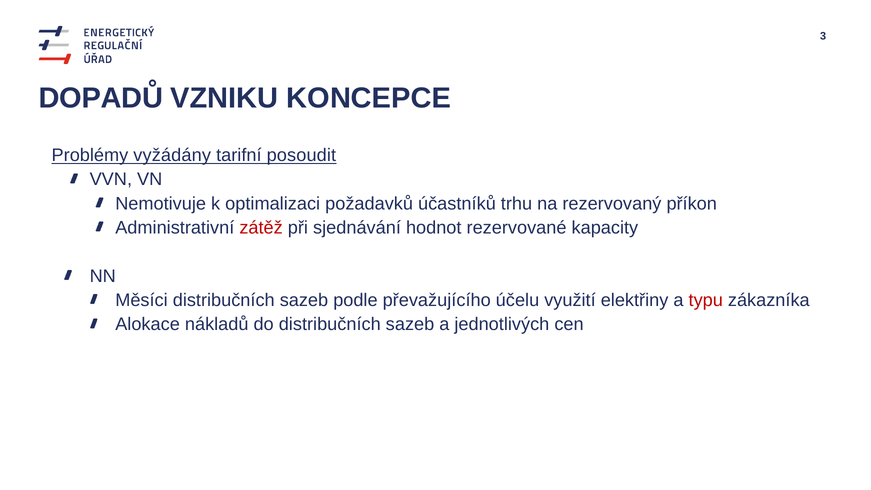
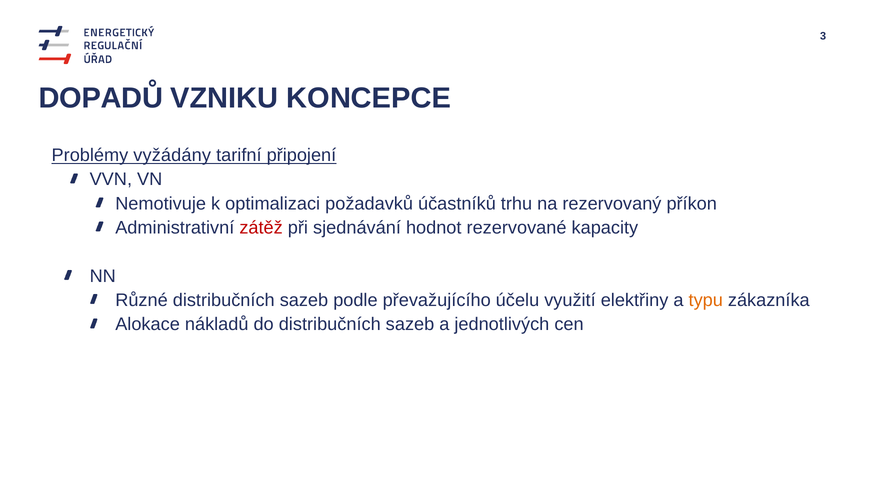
posoudit: posoudit -> připojení (301, 155)
Měsíci: Měsíci -> Různé (141, 300)
typu colour: red -> orange (706, 300)
